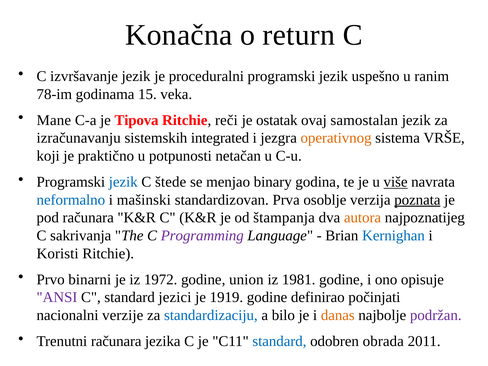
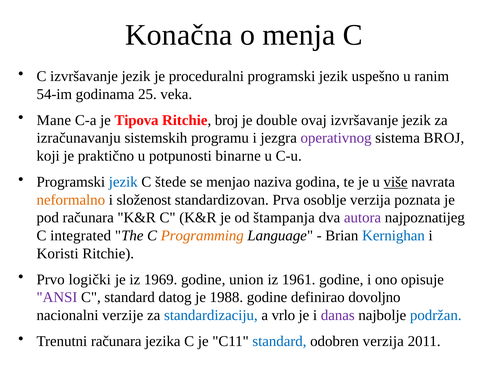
return: return -> menja (299, 35)
78-im: 78-im -> 54-im (54, 94)
15: 15 -> 25 (147, 94)
Ritchie reči: reči -> broj (227, 120)
ostatak: ostatak -> double (277, 120)
ovaj samostalan: samostalan -> izvršavanje (364, 120)
integrated: integrated -> programu (220, 138)
operativnog colour: orange -> purple (336, 138)
sistema VRŠE: VRŠE -> BROJ (444, 138)
netačan: netačan -> binarne (238, 156)
binary: binary -> naziva (273, 182)
neformalno colour: blue -> orange (71, 200)
mašinski: mašinski -> složenost (144, 200)
poznata underline: present -> none (417, 200)
autora colour: orange -> purple (363, 218)
sakrivanja: sakrivanja -> integrated (81, 236)
Programming colour: purple -> orange (202, 236)
binarni: binarni -> logički (90, 279)
1972: 1972 -> 1969 (161, 279)
1981: 1981 -> 1961 (299, 279)
jezici: jezici -> datog (175, 297)
1919: 1919 -> 1988 (226, 297)
počinjati: počinjati -> dovoljno (374, 297)
bilo: bilo -> vrlo (283, 315)
danas colour: orange -> purple (338, 315)
podržan colour: purple -> blue (436, 315)
odobren obrada: obrada -> verzija (383, 341)
